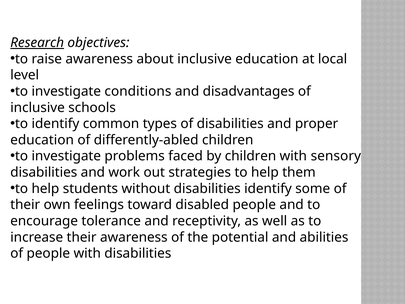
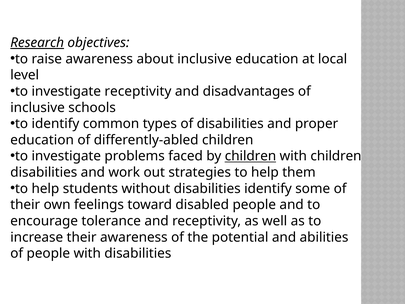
investigate conditions: conditions -> receptivity (138, 91)
children underline: none -> present (251, 156)
with sensory: sensory -> children (336, 156)
